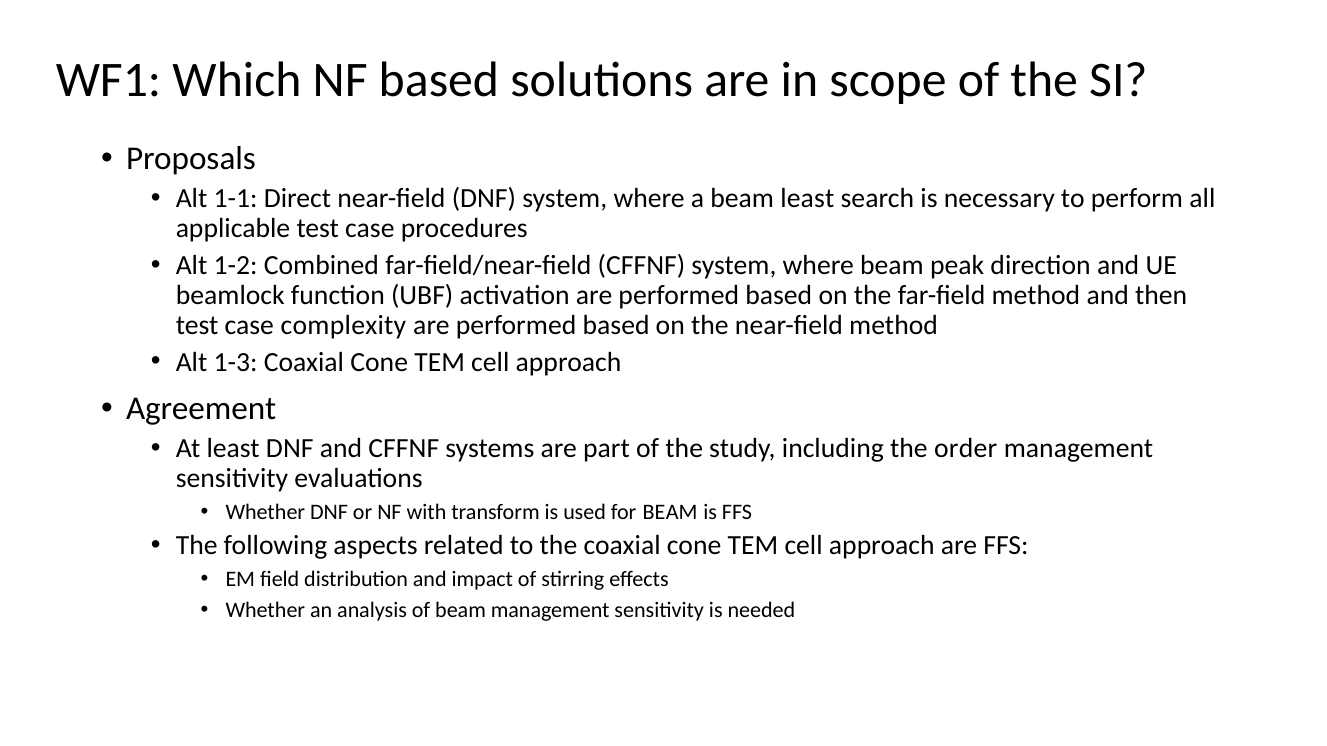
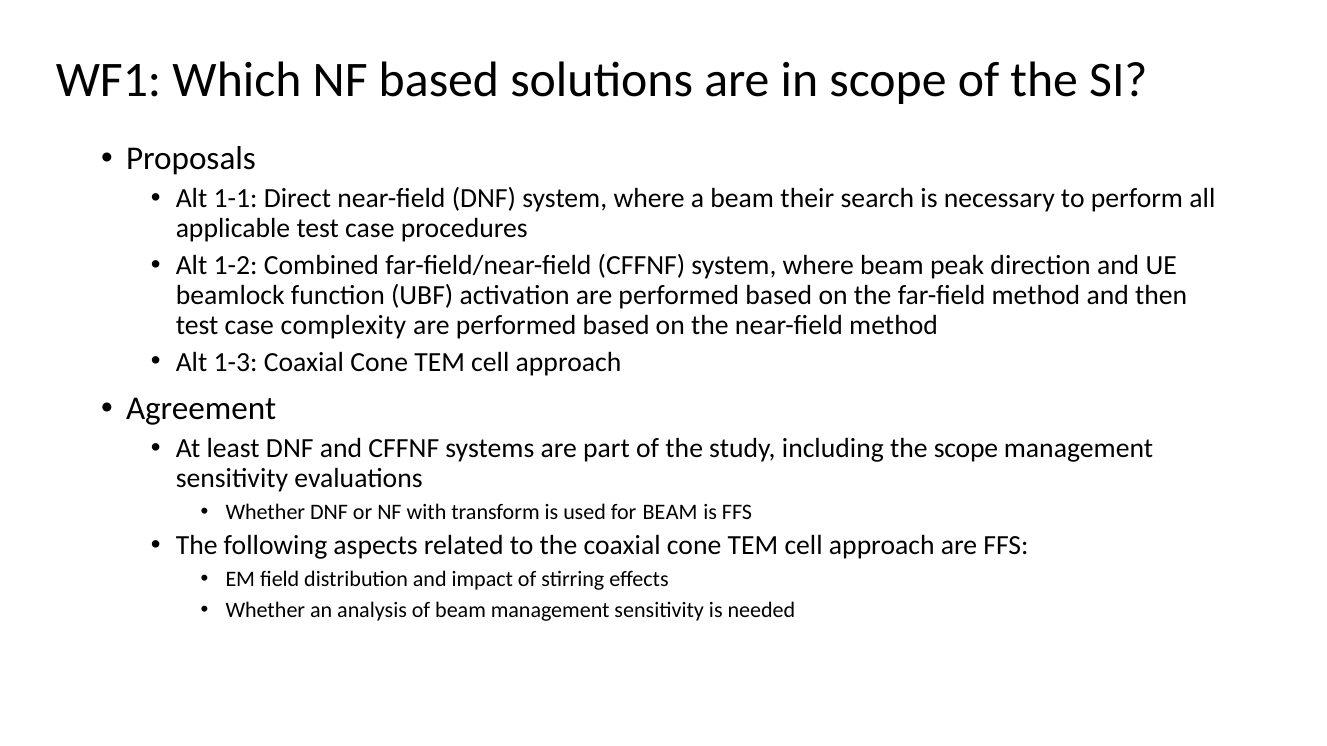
beam least: least -> their (807, 199)
the order: order -> scope (966, 449)
